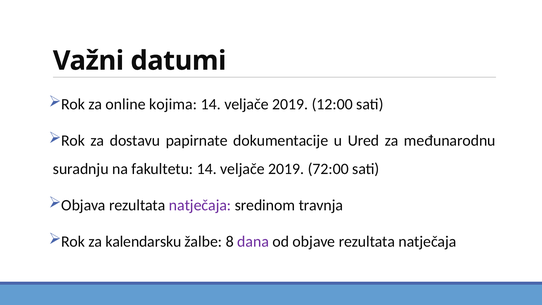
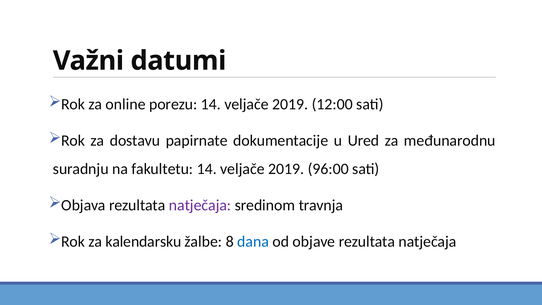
kojima: kojima -> porezu (173, 104)
72:00: 72:00 -> 96:00 (328, 169)
dana colour: purple -> blue (253, 241)
